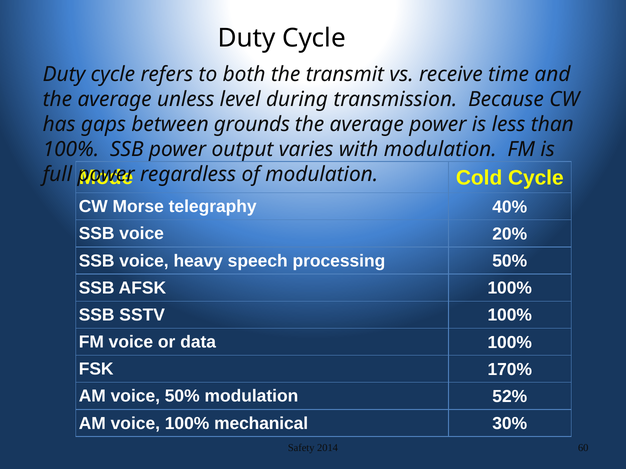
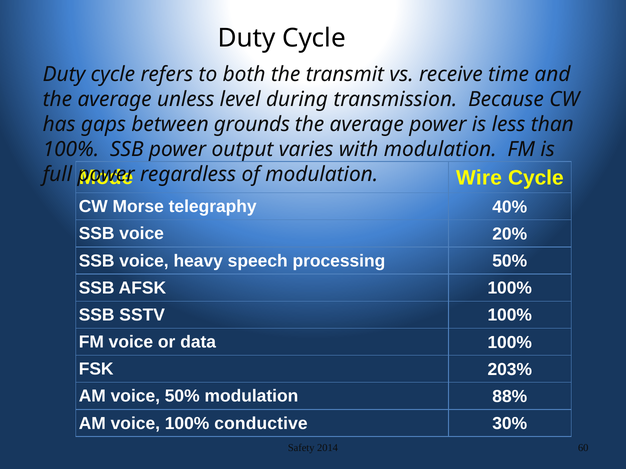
Cold: Cold -> Wire (479, 178)
170%: 170% -> 203% (510, 370)
52%: 52% -> 88% (510, 397)
mechanical: mechanical -> conductive (261, 424)
